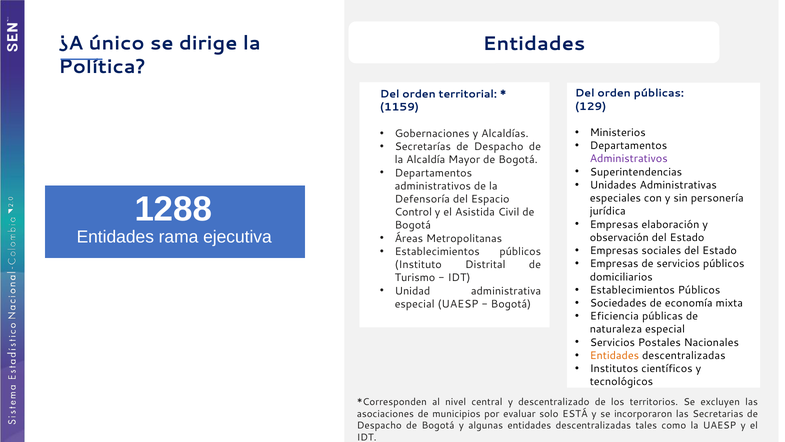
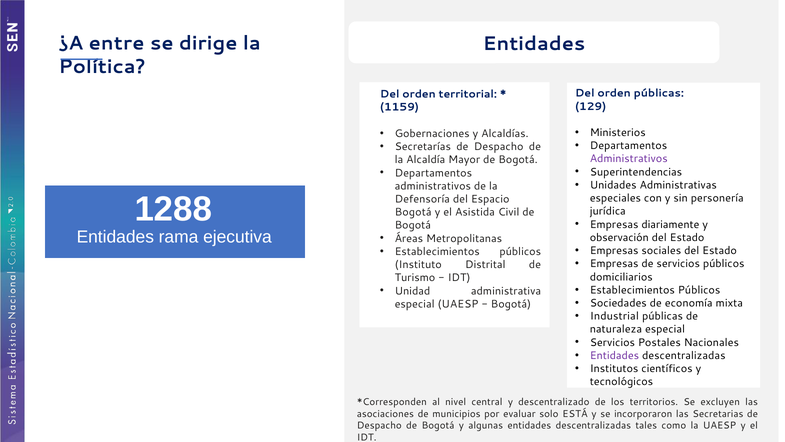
único: único -> entre (117, 43)
Control: Control -> Bogotá (413, 212)
elaboración: elaboración -> diariamente (670, 224)
Eficiencia: Eficiencia -> Industrial (614, 316)
Entidades colour: orange -> purple (614, 355)
